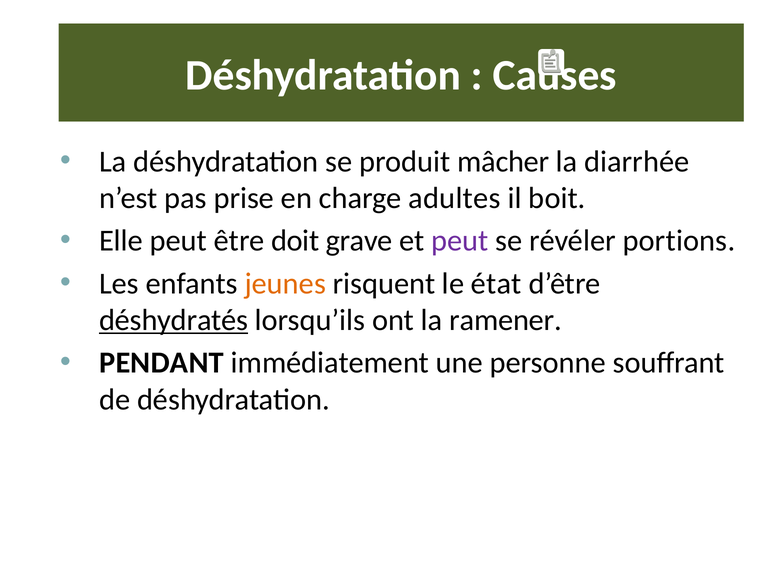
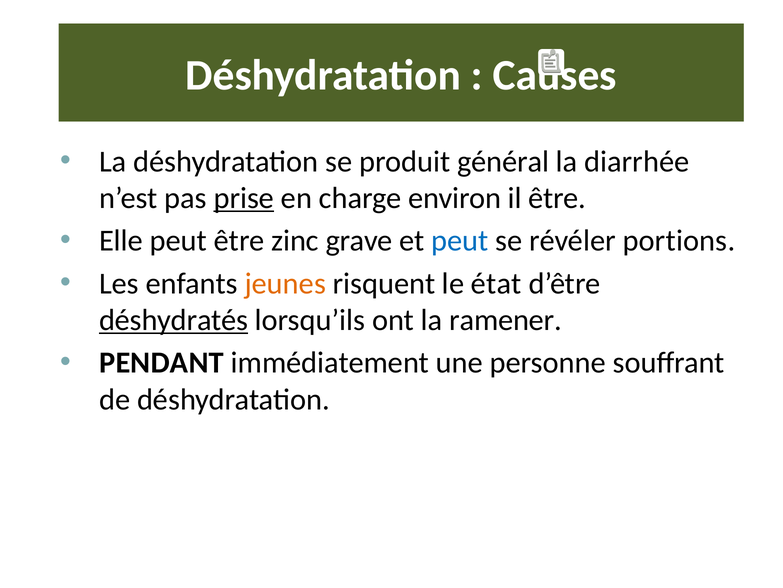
mâcher: mâcher -> général (503, 161)
prise underline: none -> present (244, 198)
adultes: adultes -> environ (455, 198)
il boit: boit -> être (557, 198)
doit: doit -> zinc (295, 241)
peut colour: purple -> blue (460, 241)
